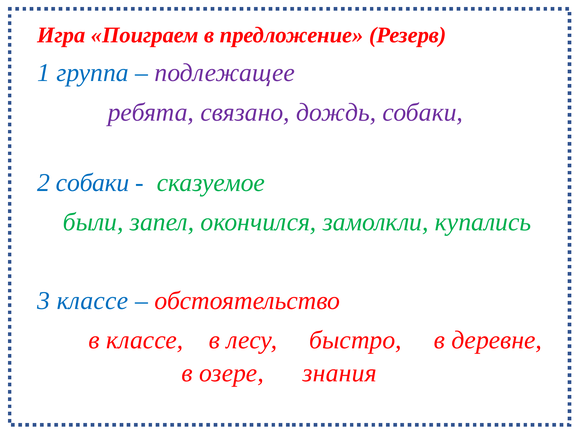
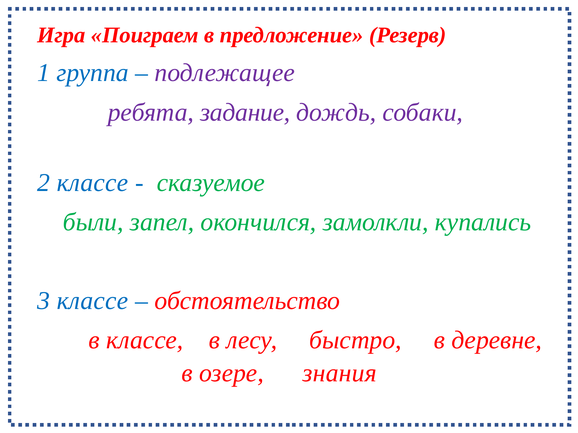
связано: связано -> задание (245, 112)
2 собаки: собаки -> классе (92, 183)
